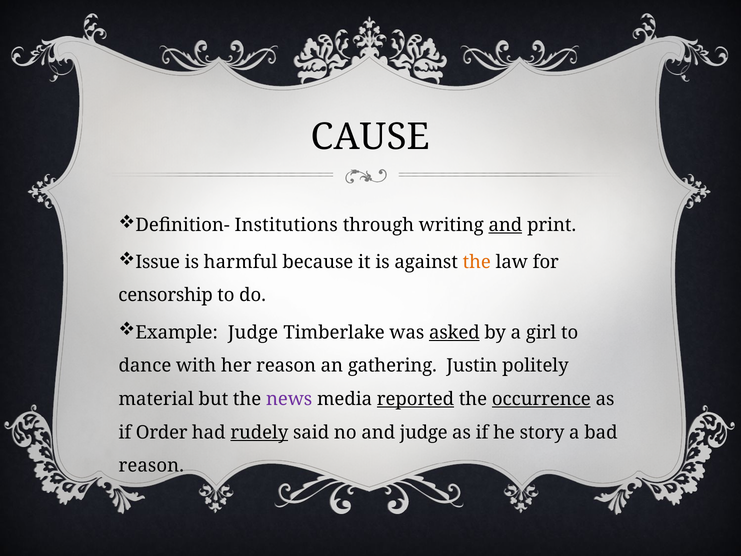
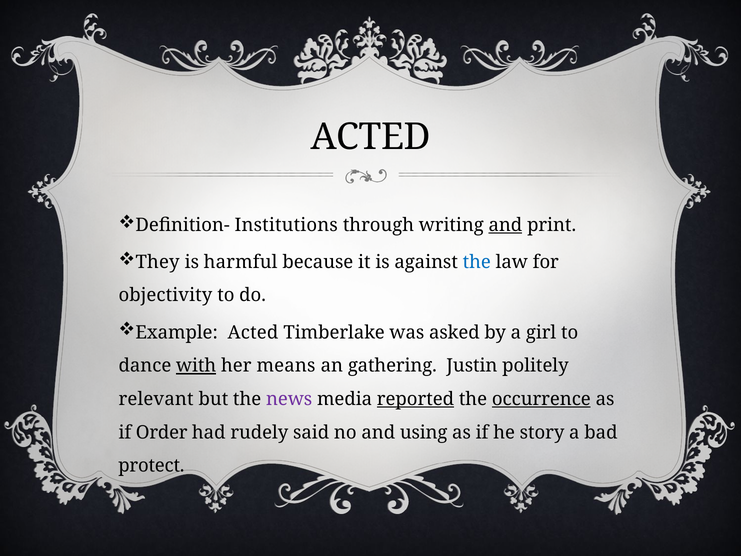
CAUSE: CAUSE -> ACTED (371, 137)
Issue: Issue -> They (158, 262)
the colour: orange -> blue (477, 262)
censorship: censorship -> objectivity (165, 295)
Example Judge: Judge -> Acted (253, 332)
asked underline: present -> none (454, 332)
with underline: none -> present (196, 366)
her reason: reason -> means (286, 366)
material: material -> relevant (156, 399)
rudely underline: present -> none (259, 432)
and judge: judge -> using (424, 432)
reason: reason -> protect (151, 466)
